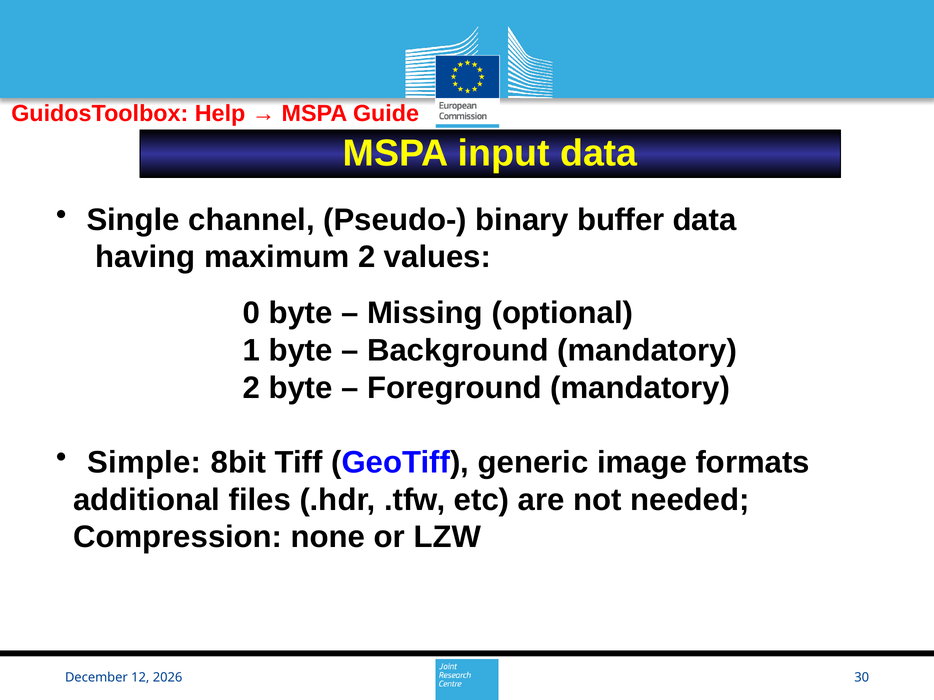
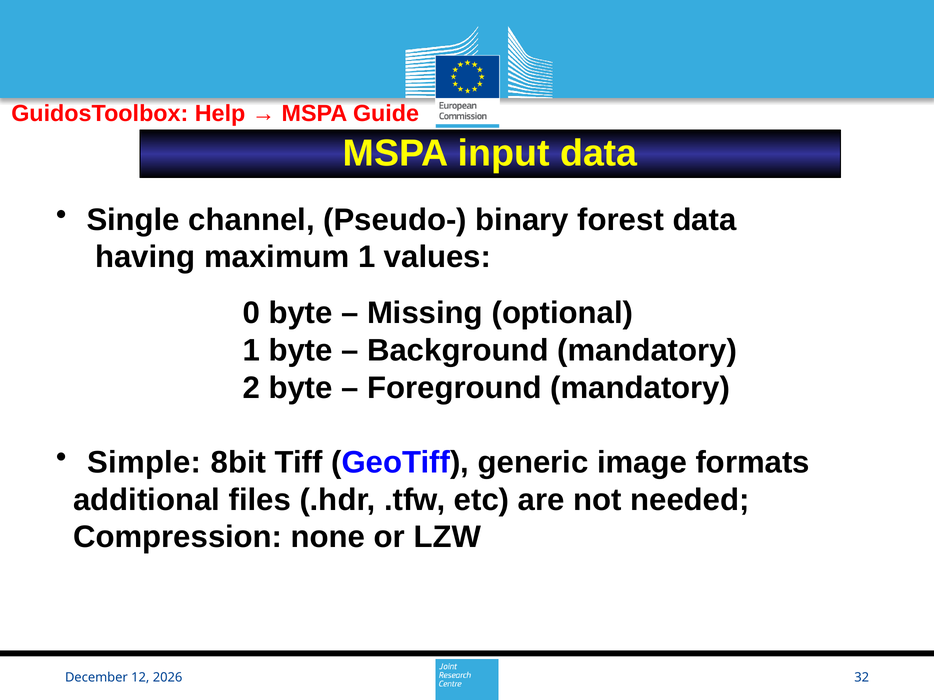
buffer: buffer -> forest (621, 220)
maximum 2: 2 -> 1 (367, 257)
30: 30 -> 32 (862, 678)
